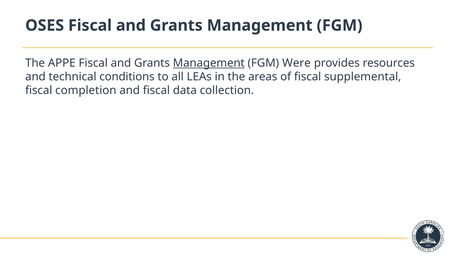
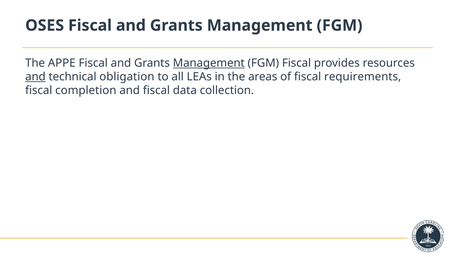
FGM Were: Were -> Fiscal (297, 63)
and underline: none -> present (35, 77)
conditions: conditions -> obligation (127, 77)
supplemental: supplemental -> requirements (363, 77)
